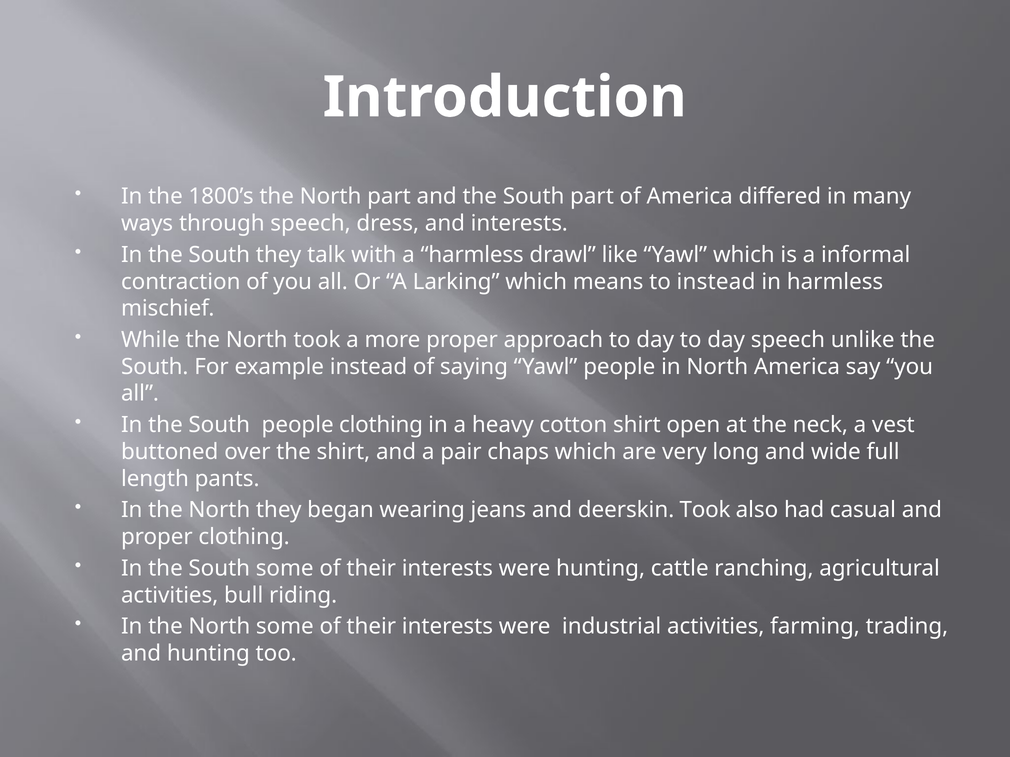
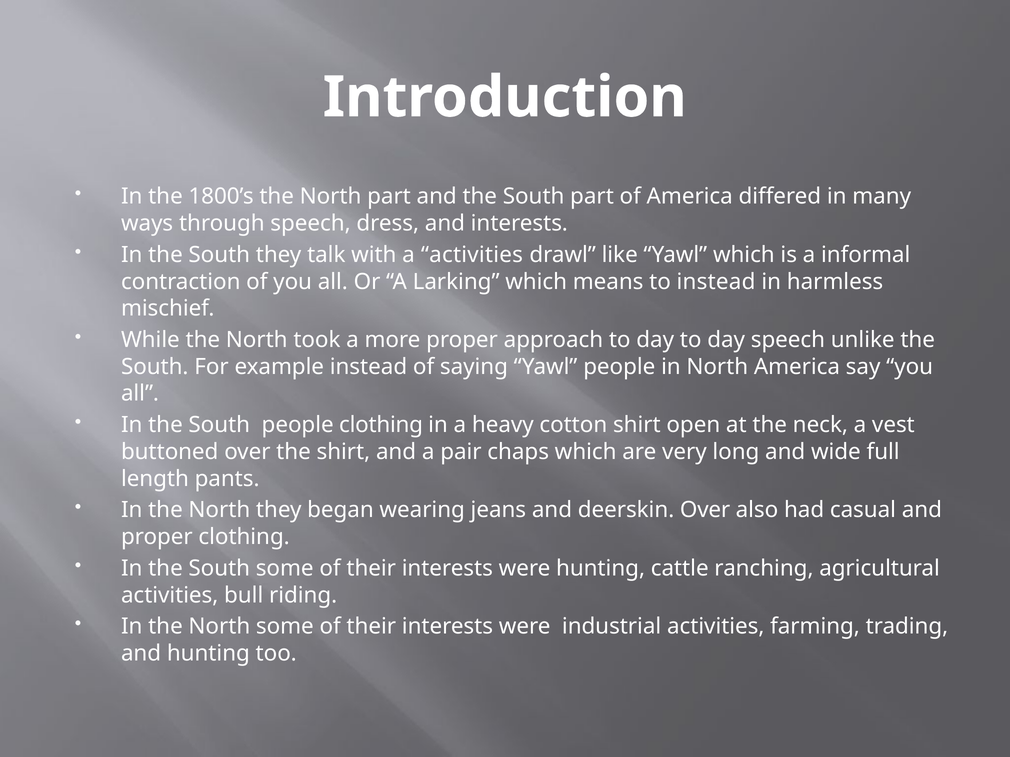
a harmless: harmless -> activities (472, 255)
deerskin Took: Took -> Over (705, 510)
